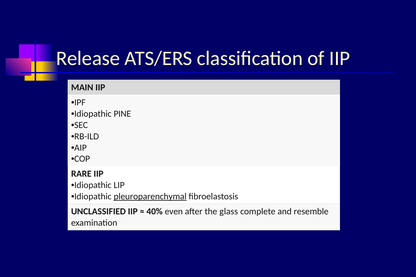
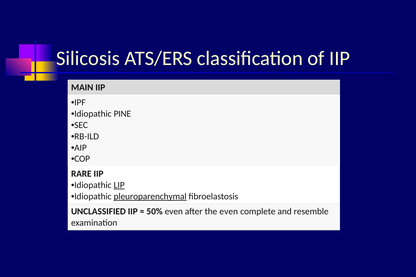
Release: Release -> Silicosis (88, 58)
LIP underline: none -> present (119, 185)
40%: 40% -> 50% (155, 212)
the glass: glass -> even (229, 212)
